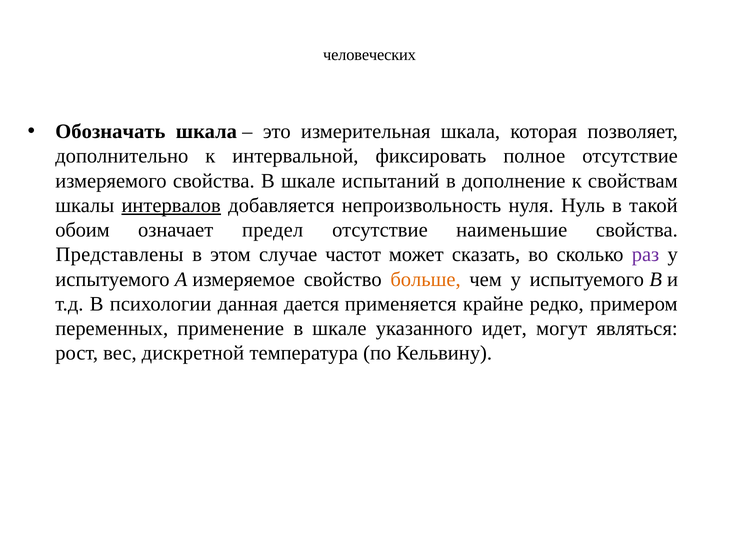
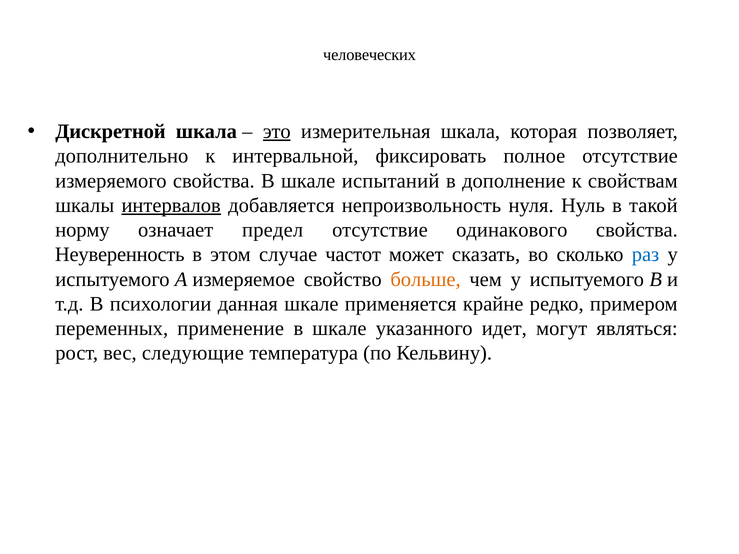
Обозначать: Обозначать -> Дискретной (110, 132)
это underline: none -> present (277, 132)
обоим: обоим -> норму (82, 230)
наименьшие: наименьшие -> одинакового (512, 230)
Представлены: Представлены -> Неуверенность (120, 255)
раз colour: purple -> blue (645, 255)
данная дается: дается -> шкале (311, 304)
дискретной: дискретной -> следующие (193, 353)
